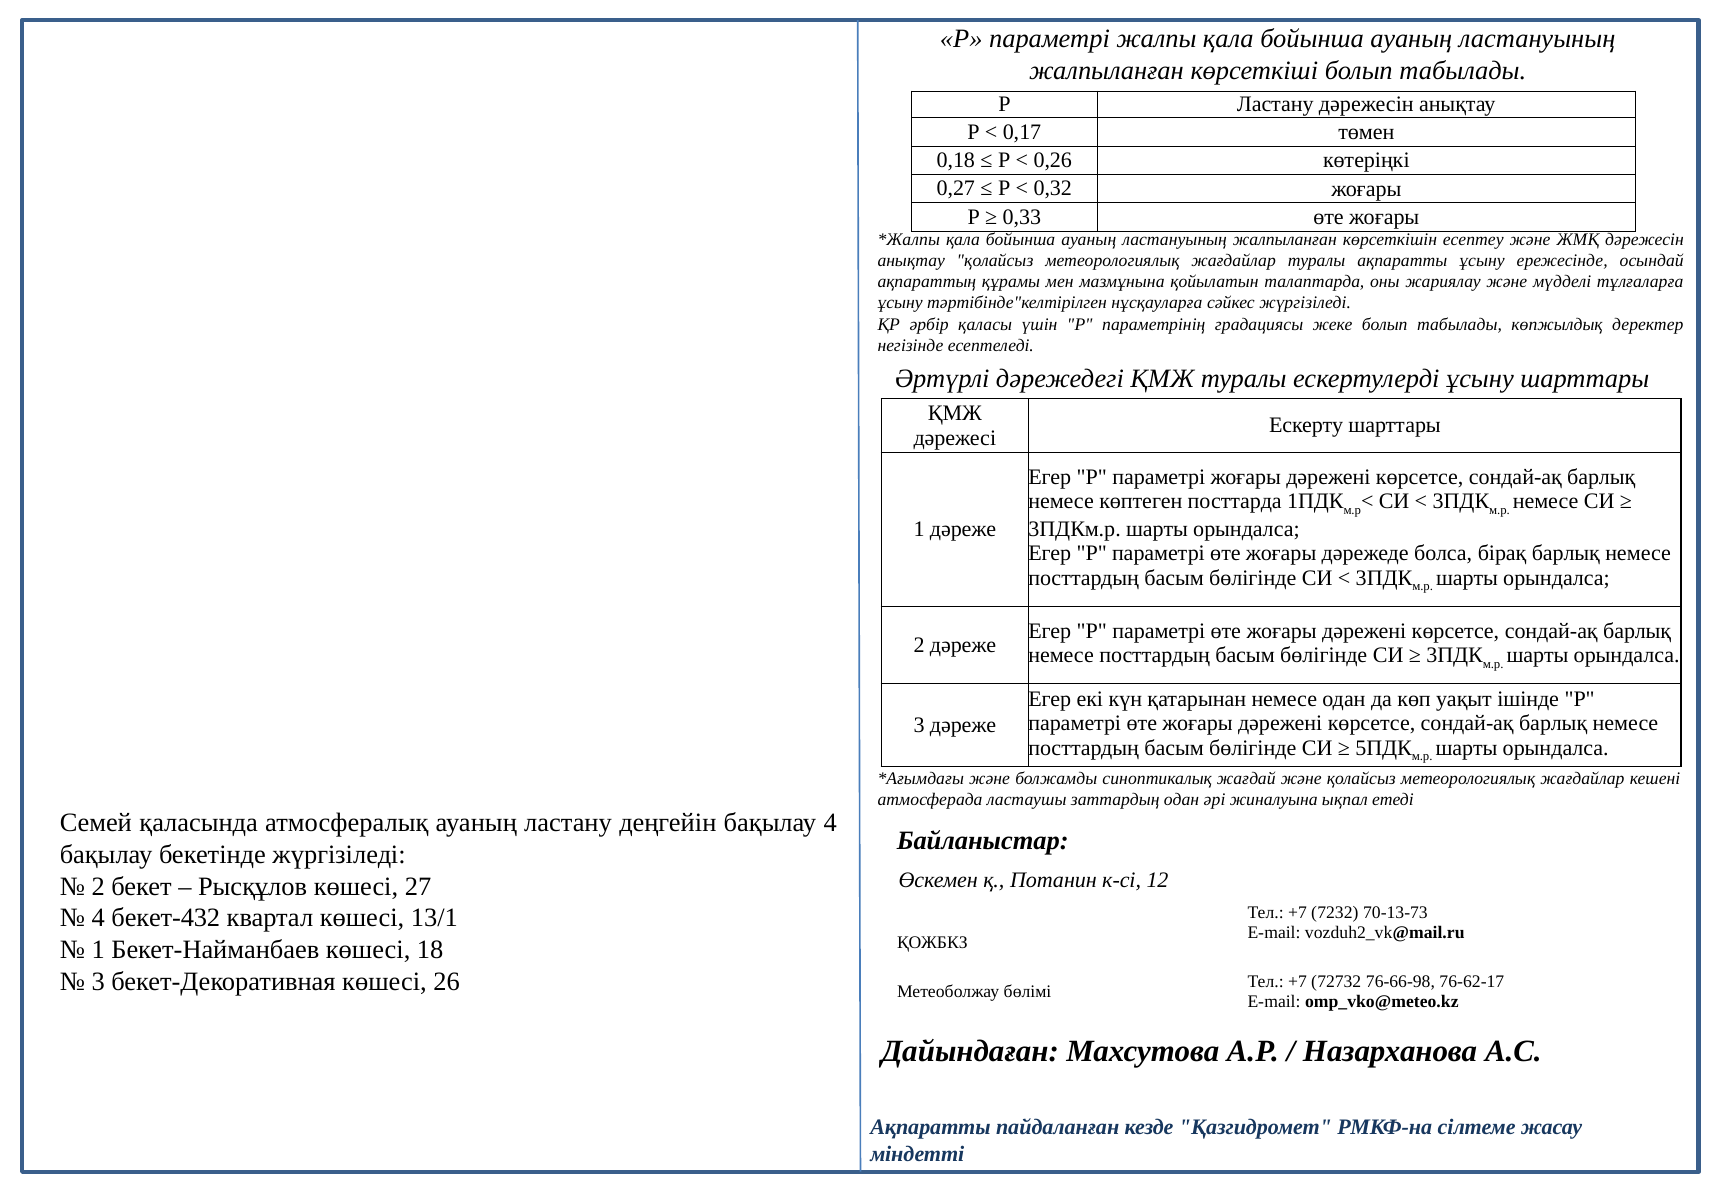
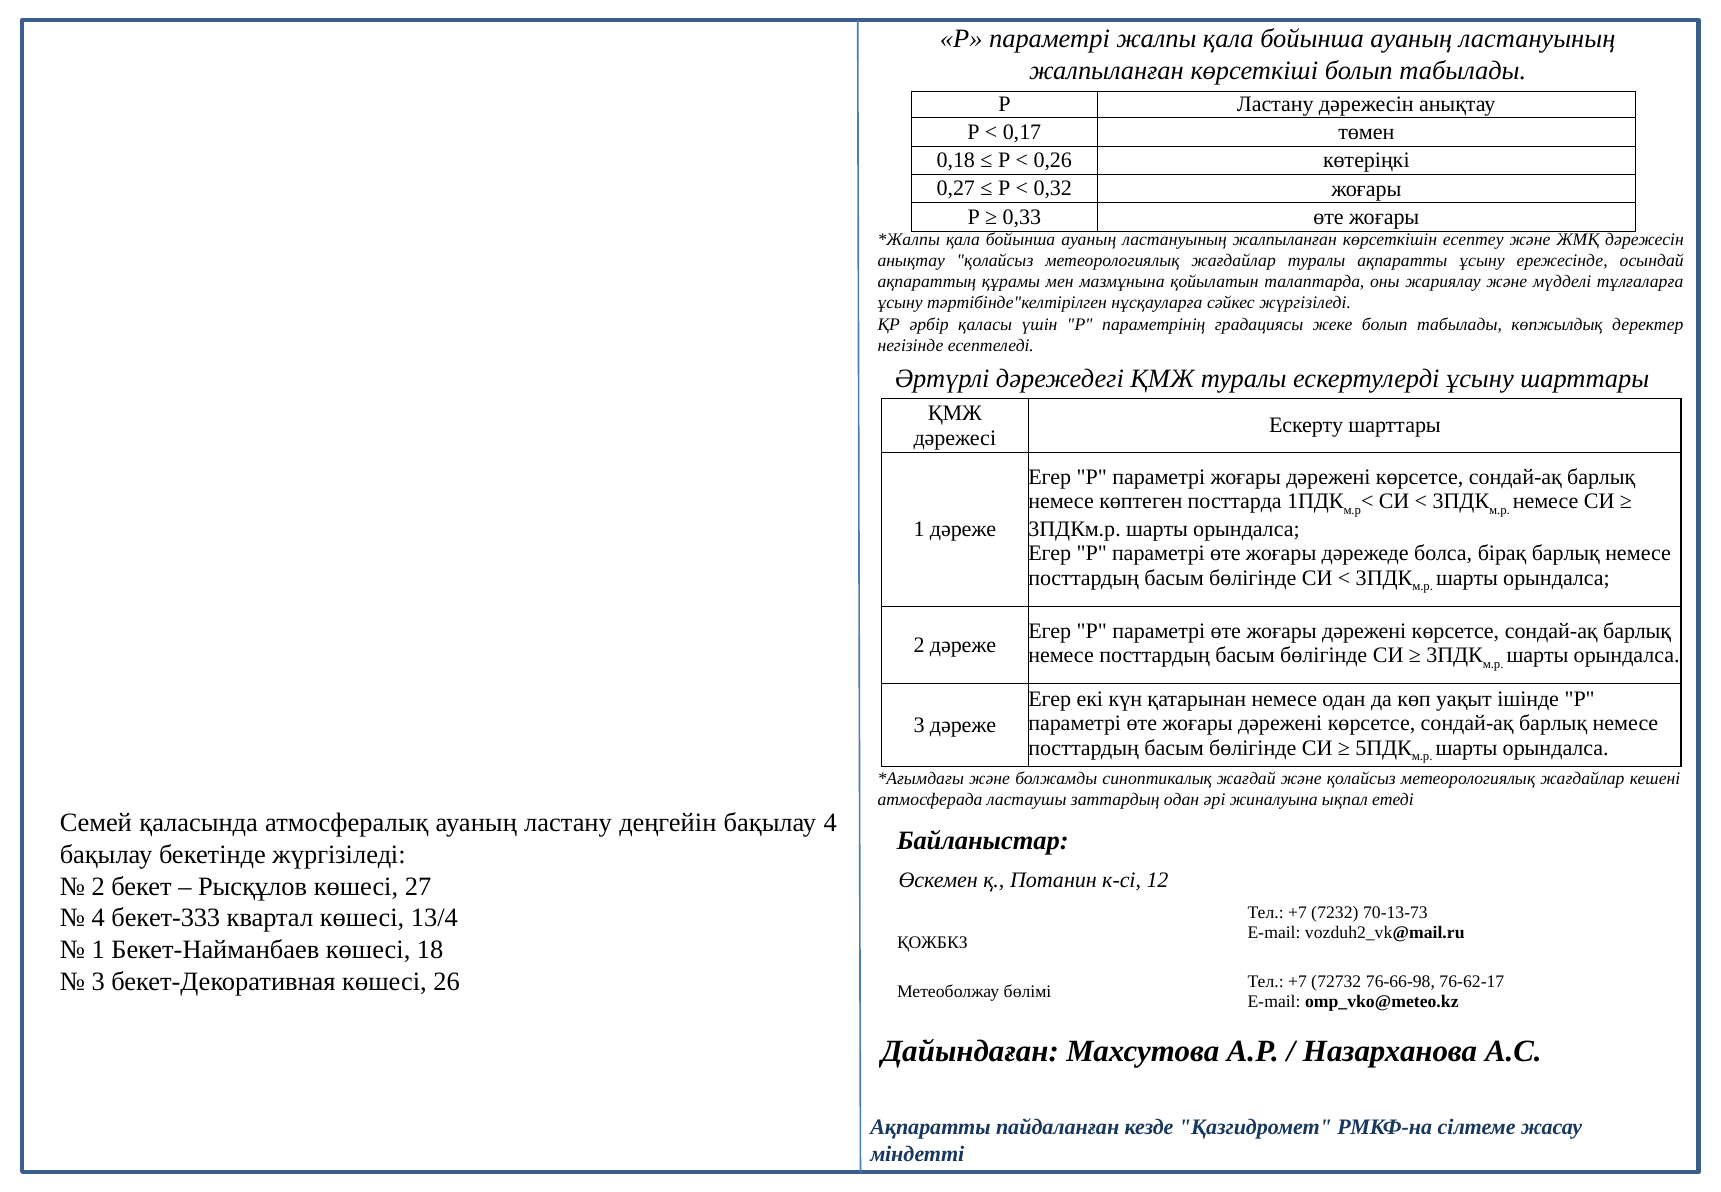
бекет-432: бекет-432 -> бекет-333 (166, 918)
13/1: 13/1 -> 13/4 (434, 918)
